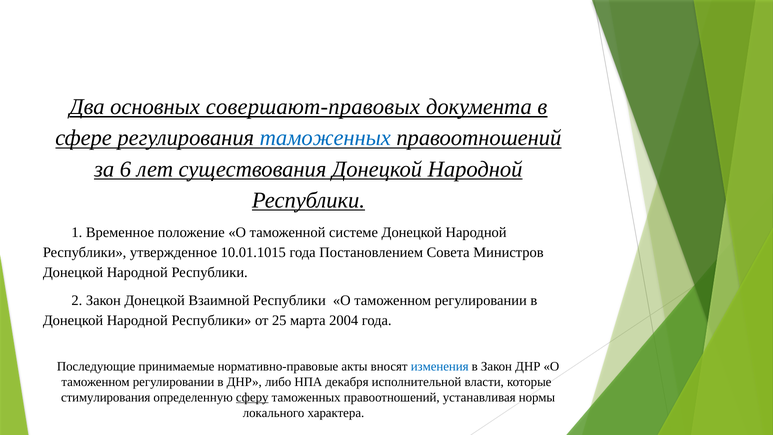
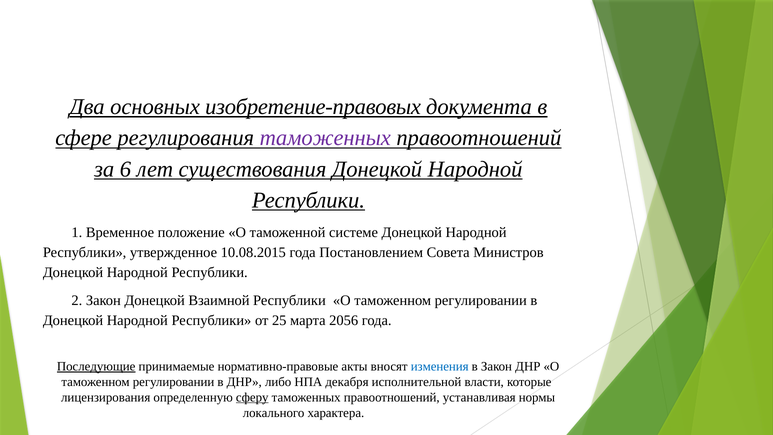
совершают-правовых: совершают-правовых -> изобретение-правовых (313, 107)
таможенных colour: blue -> purple (325, 138)
10.01.1015: 10.01.1015 -> 10.08.2015 (253, 252)
2004: 2004 -> 2056 (344, 320)
Последующие underline: none -> present (96, 366)
стимулирования: стимулирования -> лицензирования (106, 397)
